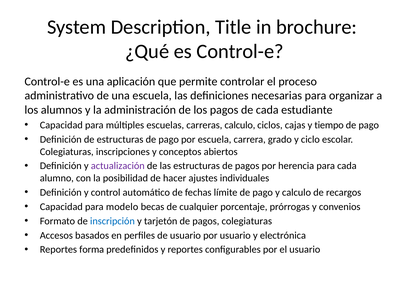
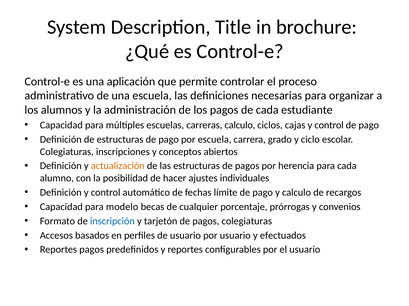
cajas y tiempo: tiempo -> control (329, 125)
actualización colour: purple -> orange (118, 166)
electrónica: electrónica -> efectuados (283, 236)
Reportes forma: forma -> pagos (92, 250)
